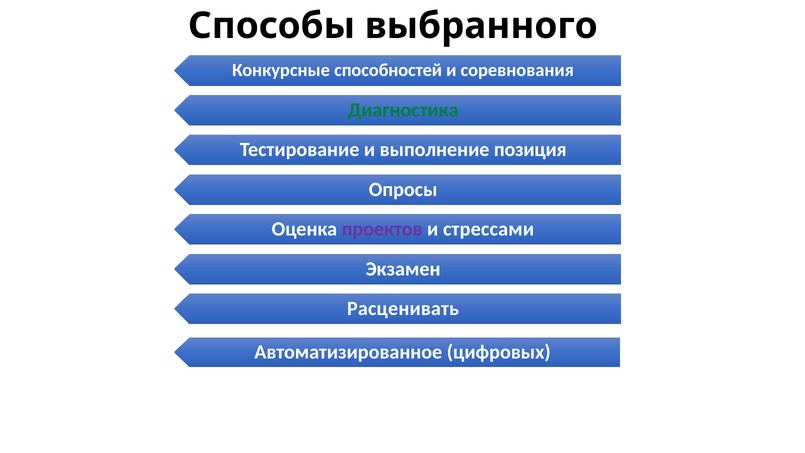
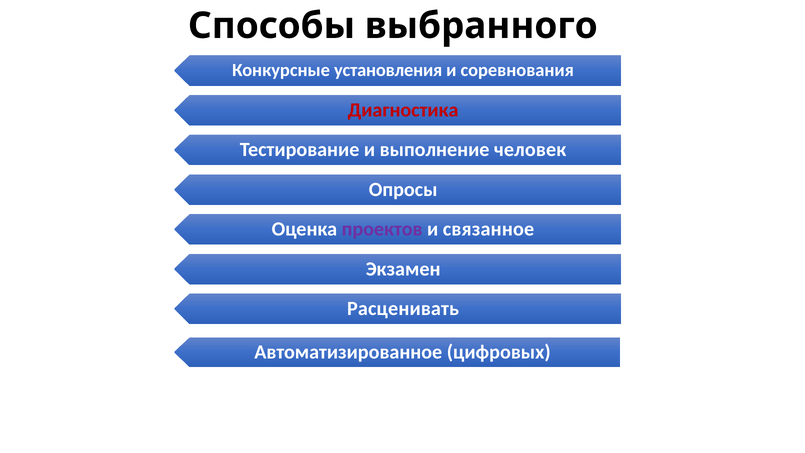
способностей: способностей -> установления (388, 70)
Диагностика colour: green -> red (403, 110)
позиция: позиция -> человек (530, 150)
стрессами: стрессами -> связанное (489, 229)
